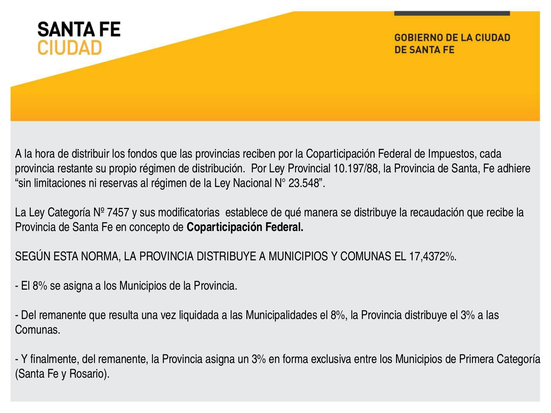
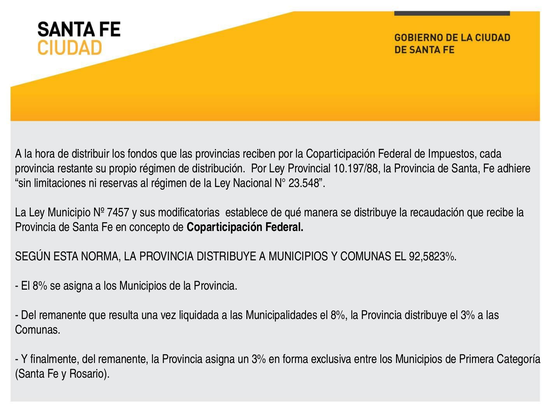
Ley Categoría: Categoría -> Municipio (69, 212)
17,4372%: 17,4372% -> 92,5823% (433, 257)
